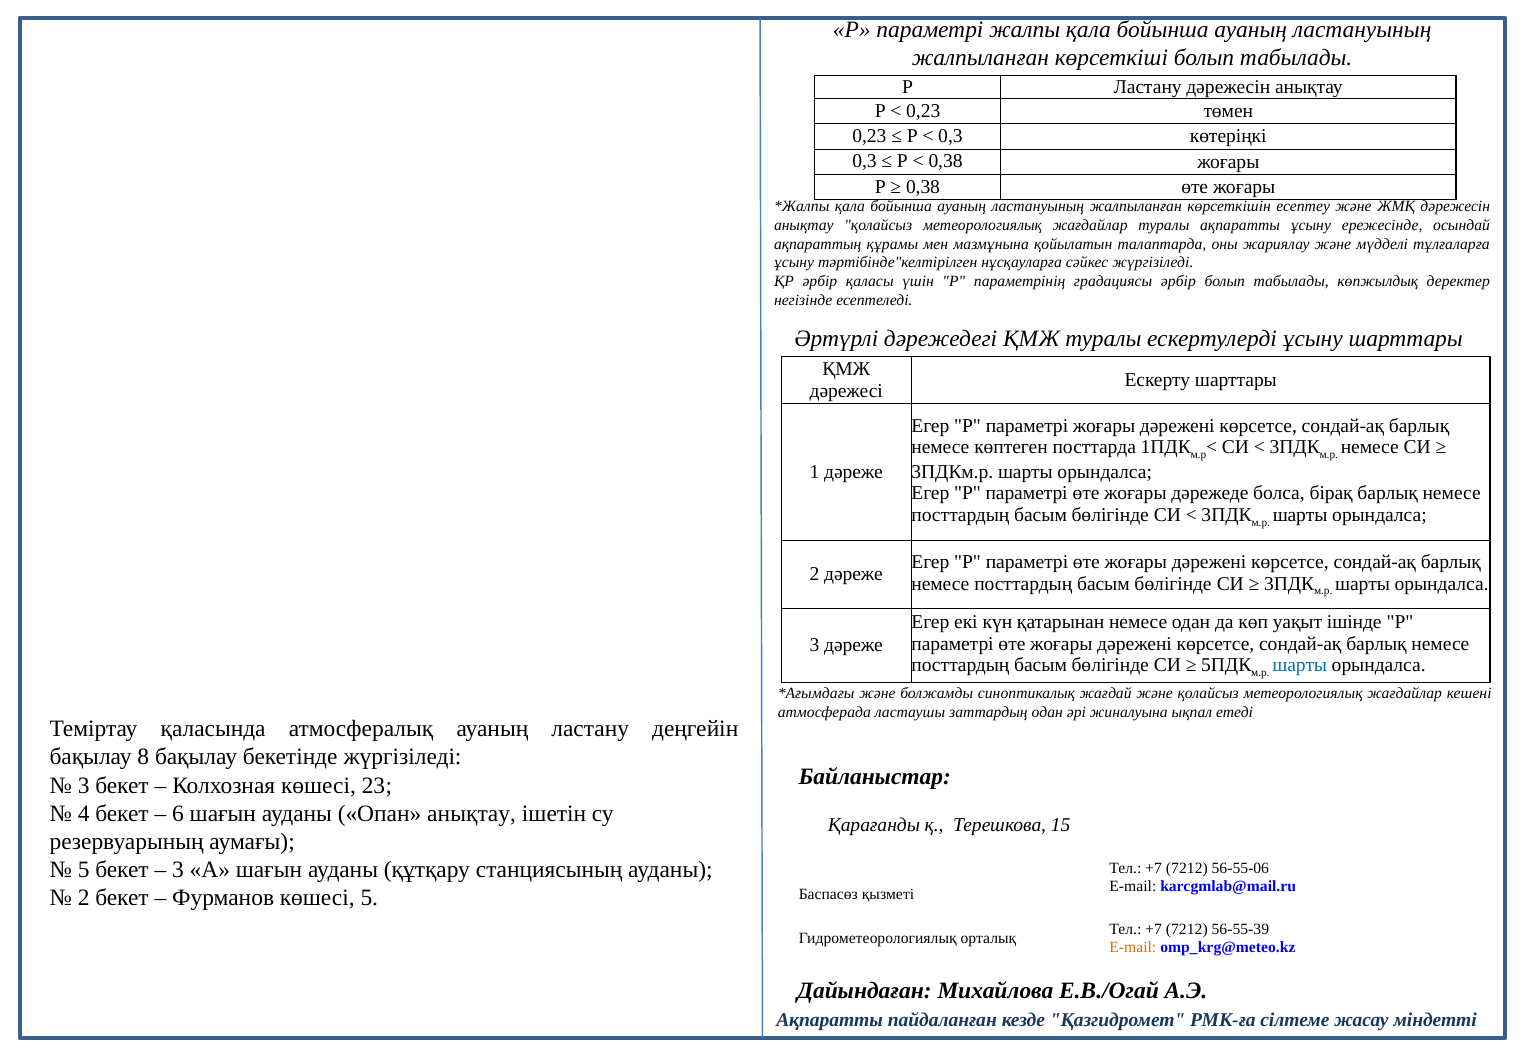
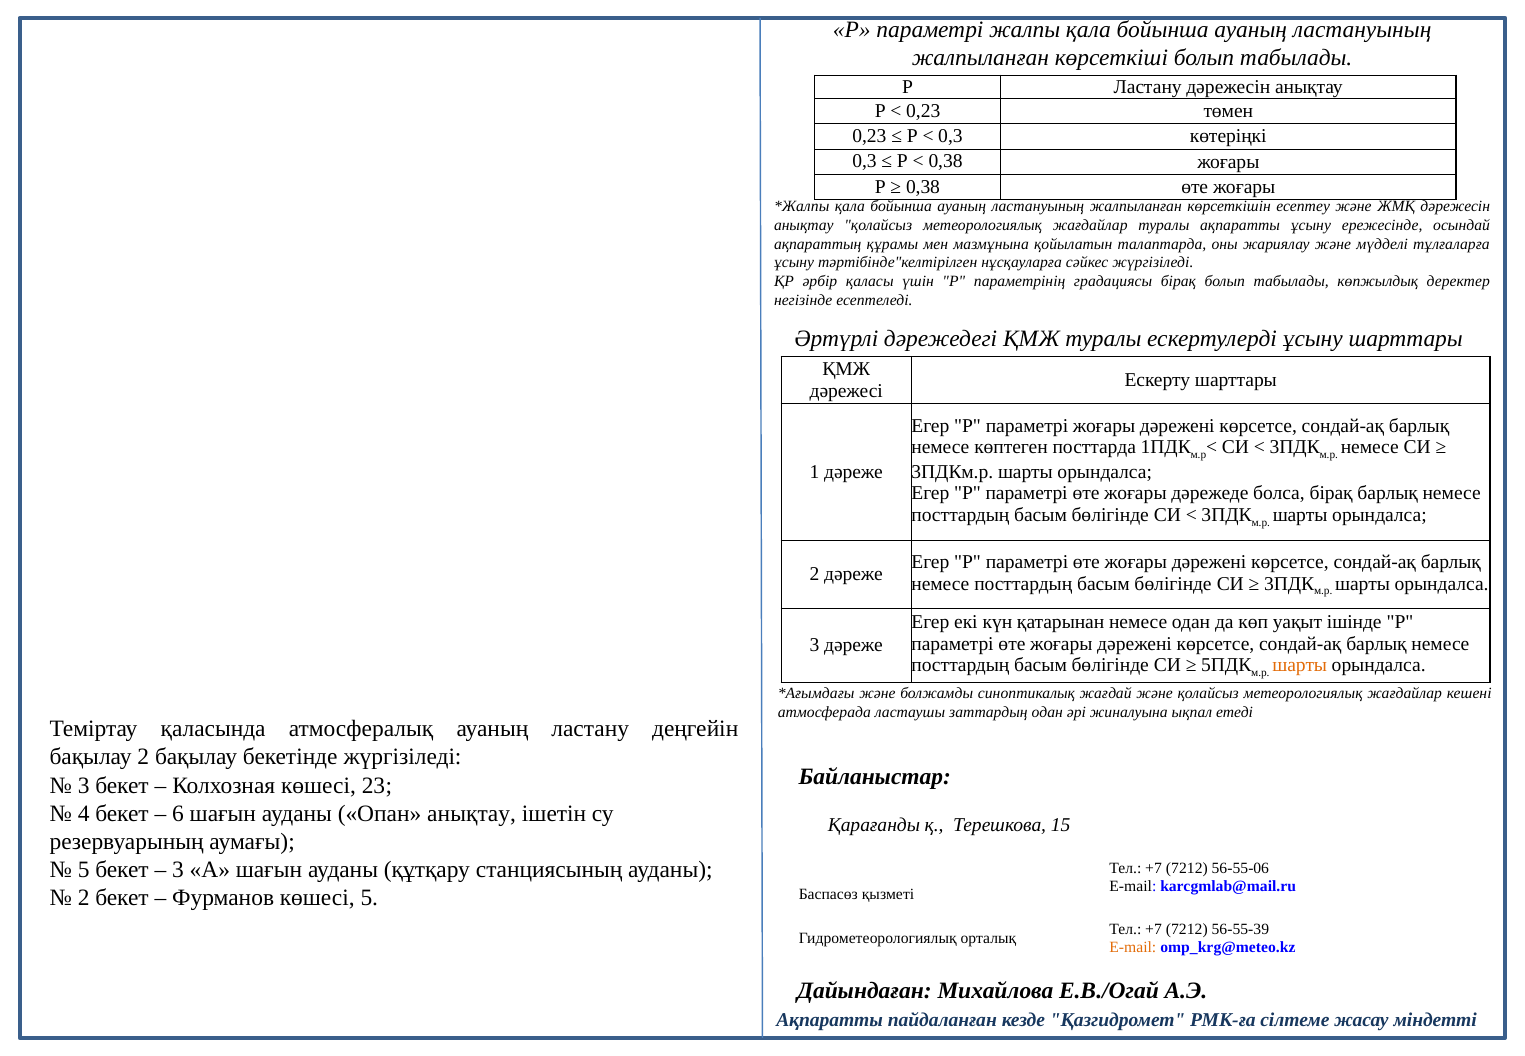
градациясы әрбір: әрбір -> бірақ (1178, 281)
шарты colour: blue -> orange (1300, 665)
бақылау 8: 8 -> 2 (143, 757)
